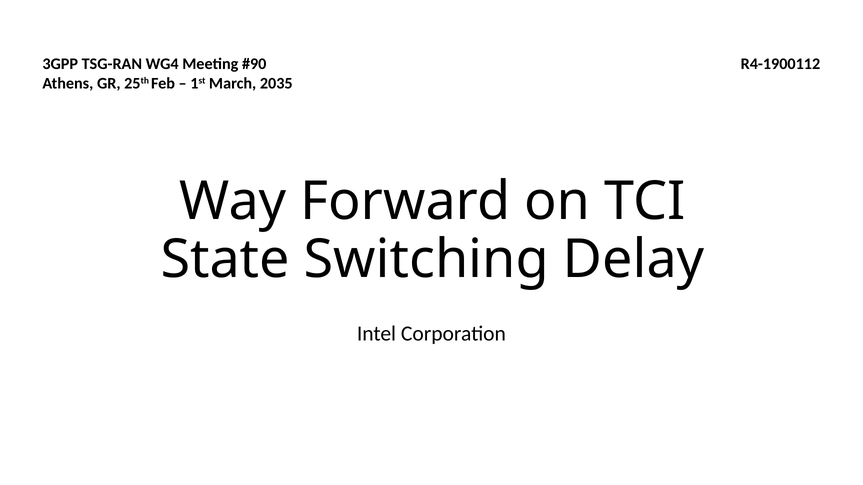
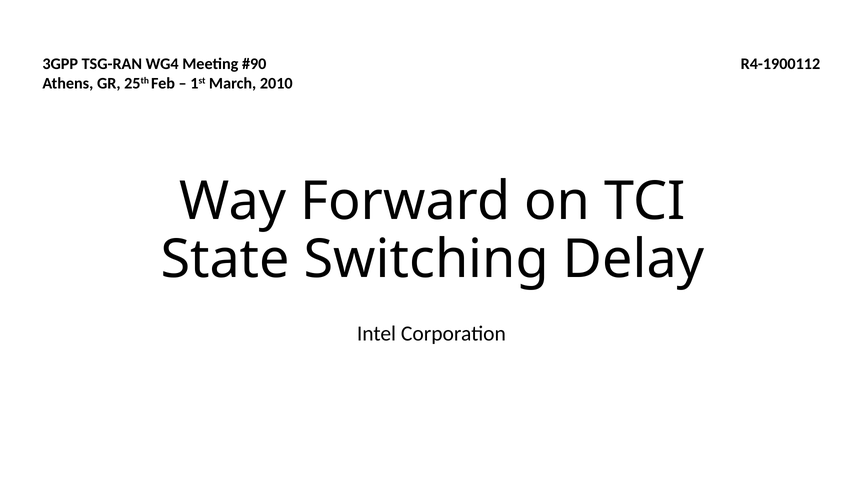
2035: 2035 -> 2010 (276, 83)
